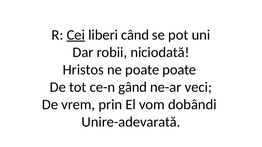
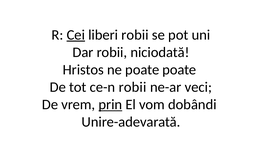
liberi când: când -> robii (135, 35)
ce-n gând: gând -> robii (133, 87)
prin underline: none -> present (110, 105)
